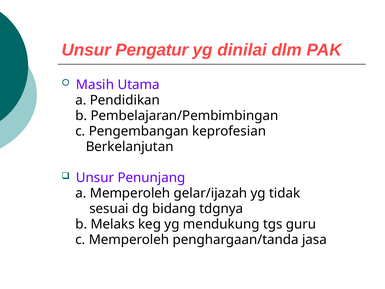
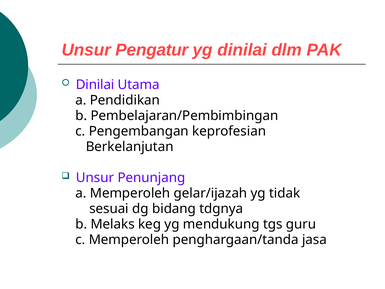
Masih: Masih -> Dinilai (95, 85)
